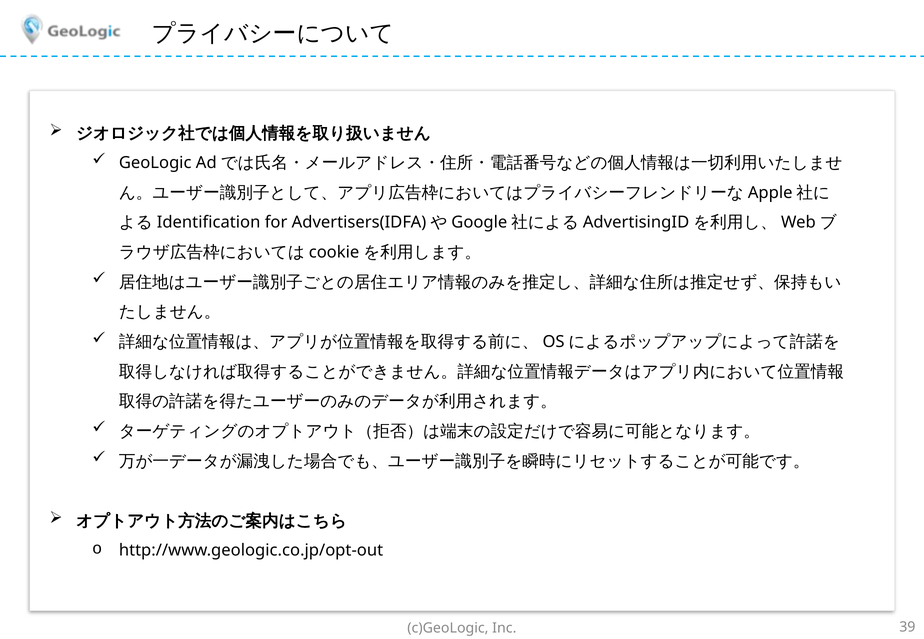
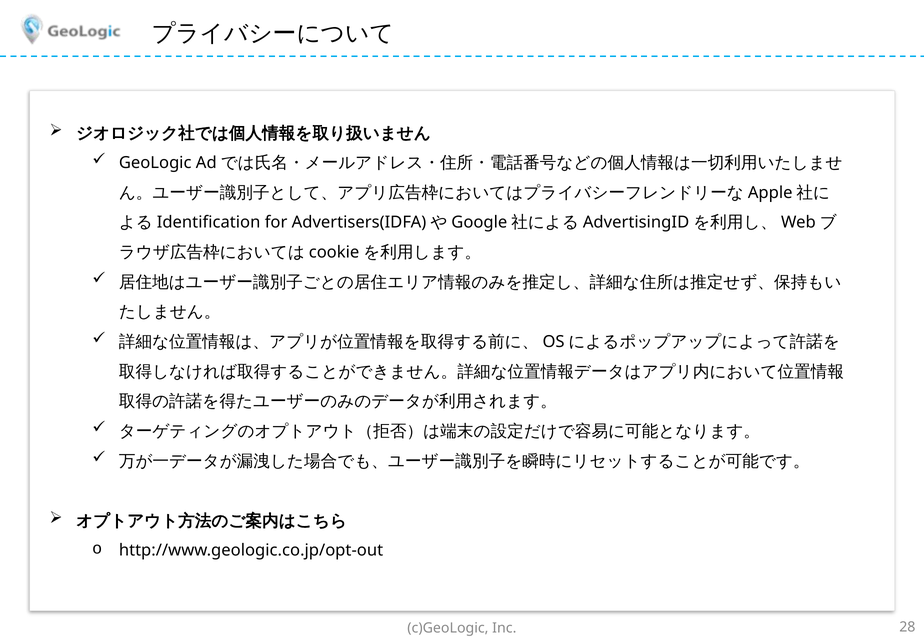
39: 39 -> 28 (907, 628)
